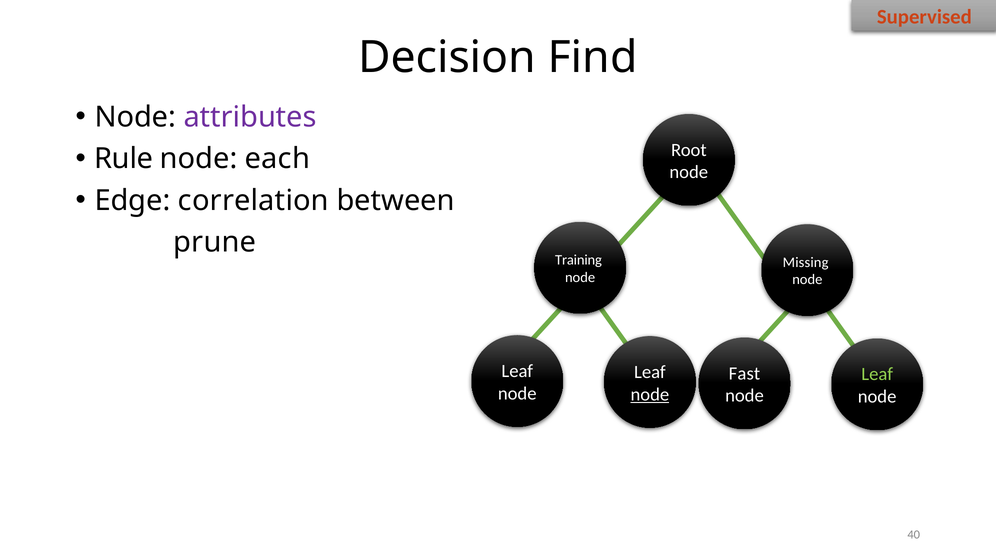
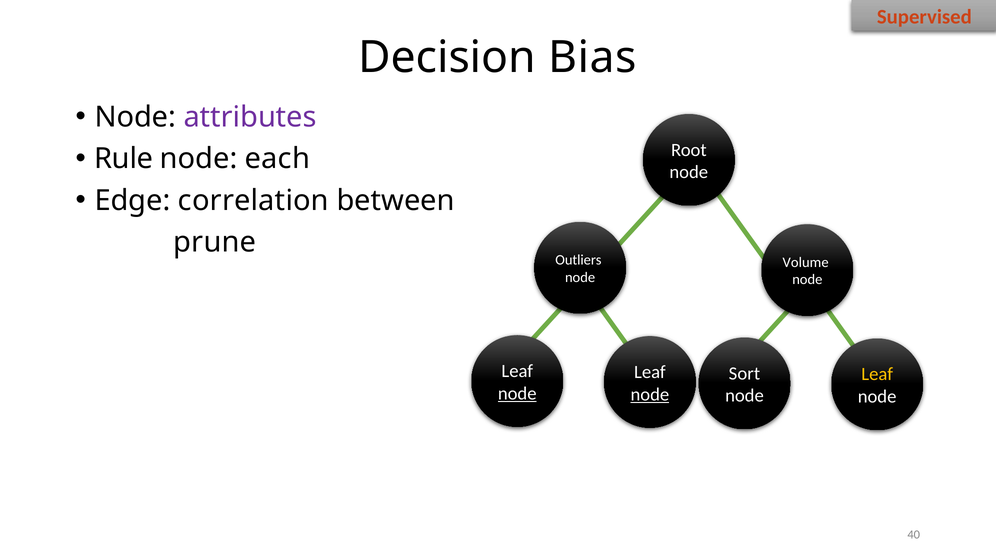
Find: Find -> Bias (592, 57)
Training: Training -> Outliers (578, 260)
Missing: Missing -> Volume (806, 262)
Fast: Fast -> Sort (744, 374)
Leaf colour: light green -> yellow (877, 374)
node underline: none -> present (517, 394)
